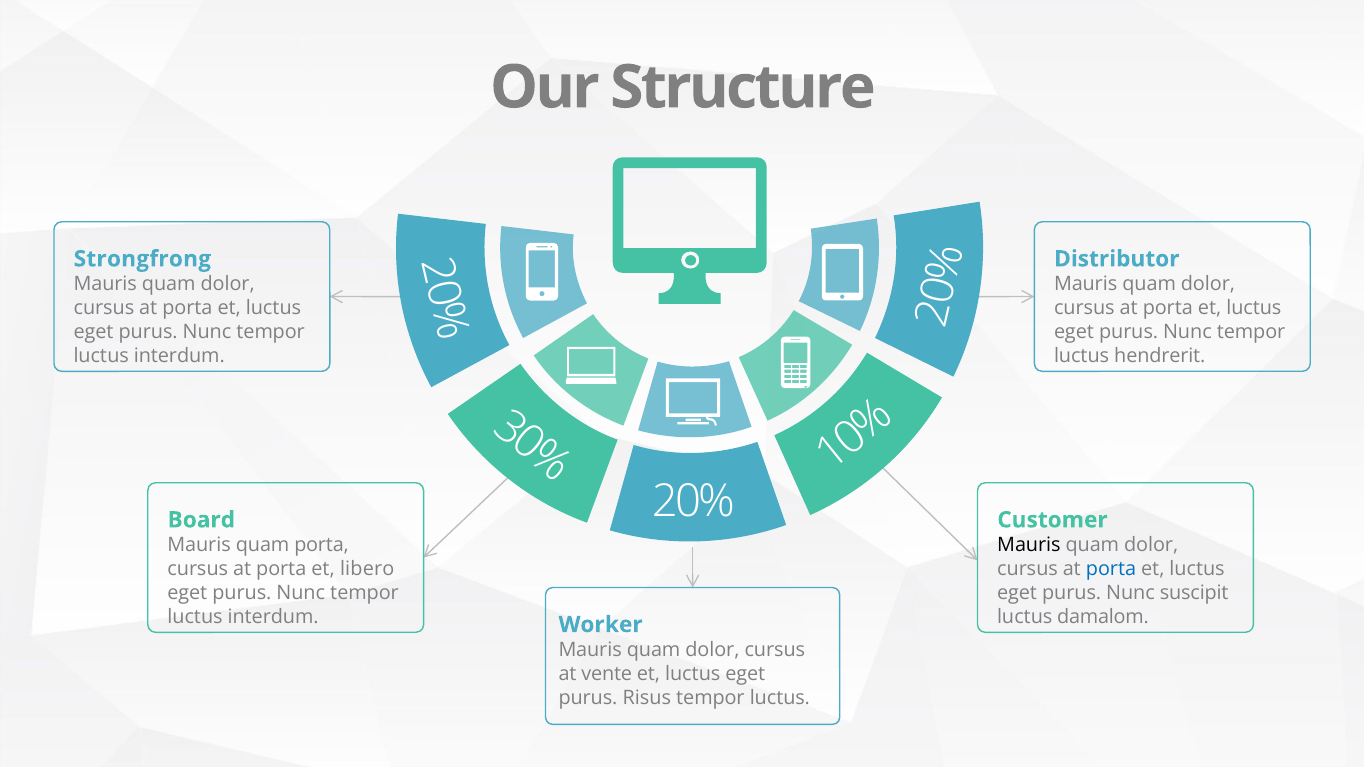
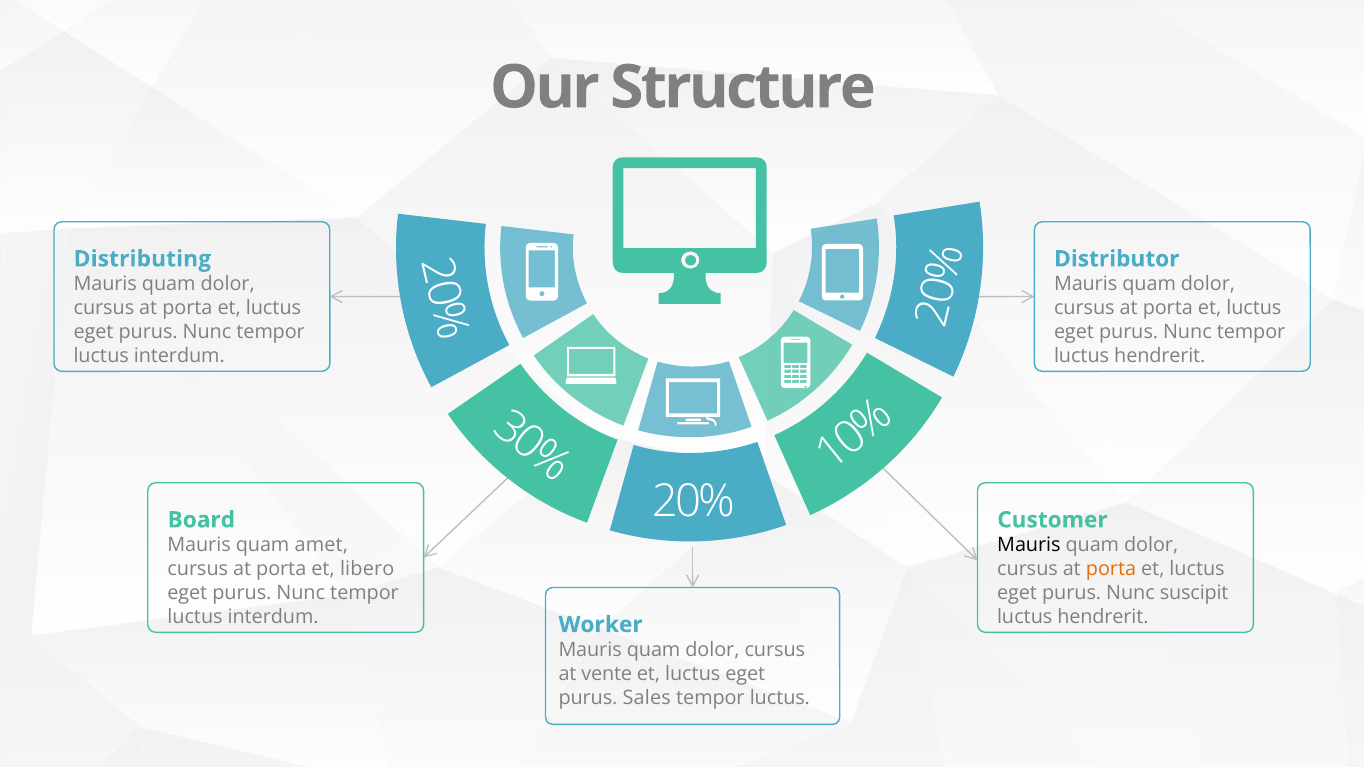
Strongfrong: Strongfrong -> Distributing (142, 259)
quam porta: porta -> amet (321, 545)
porta colour: blue -> orange (1111, 569)
damalom: damalom -> hendrerit (1103, 617)
Risus: Risus -> Sales (647, 698)
